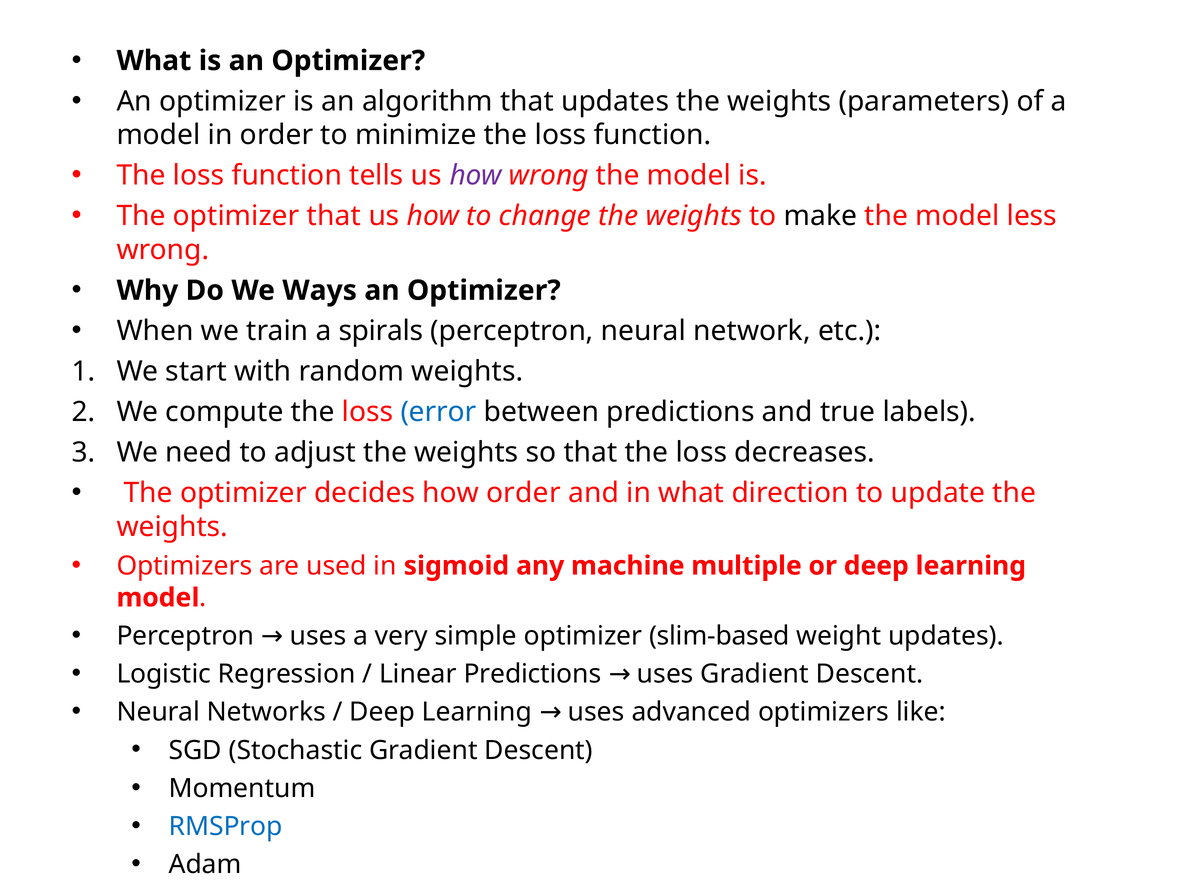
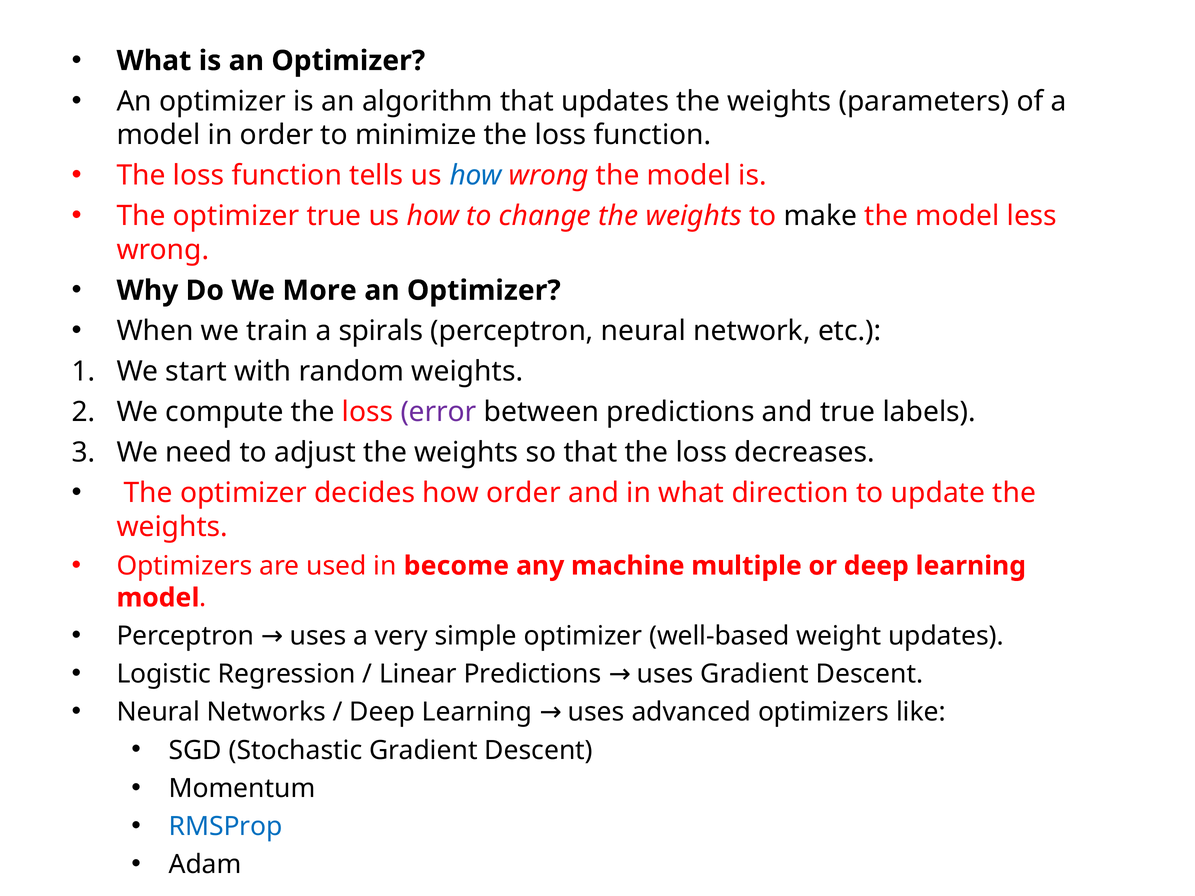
how colour: purple -> blue (476, 176)
optimizer that: that -> true (334, 216)
Ways: Ways -> More (320, 291)
error colour: blue -> purple (439, 412)
sigmoid: sigmoid -> become (456, 566)
slim-based: slim-based -> well-based (719, 636)
